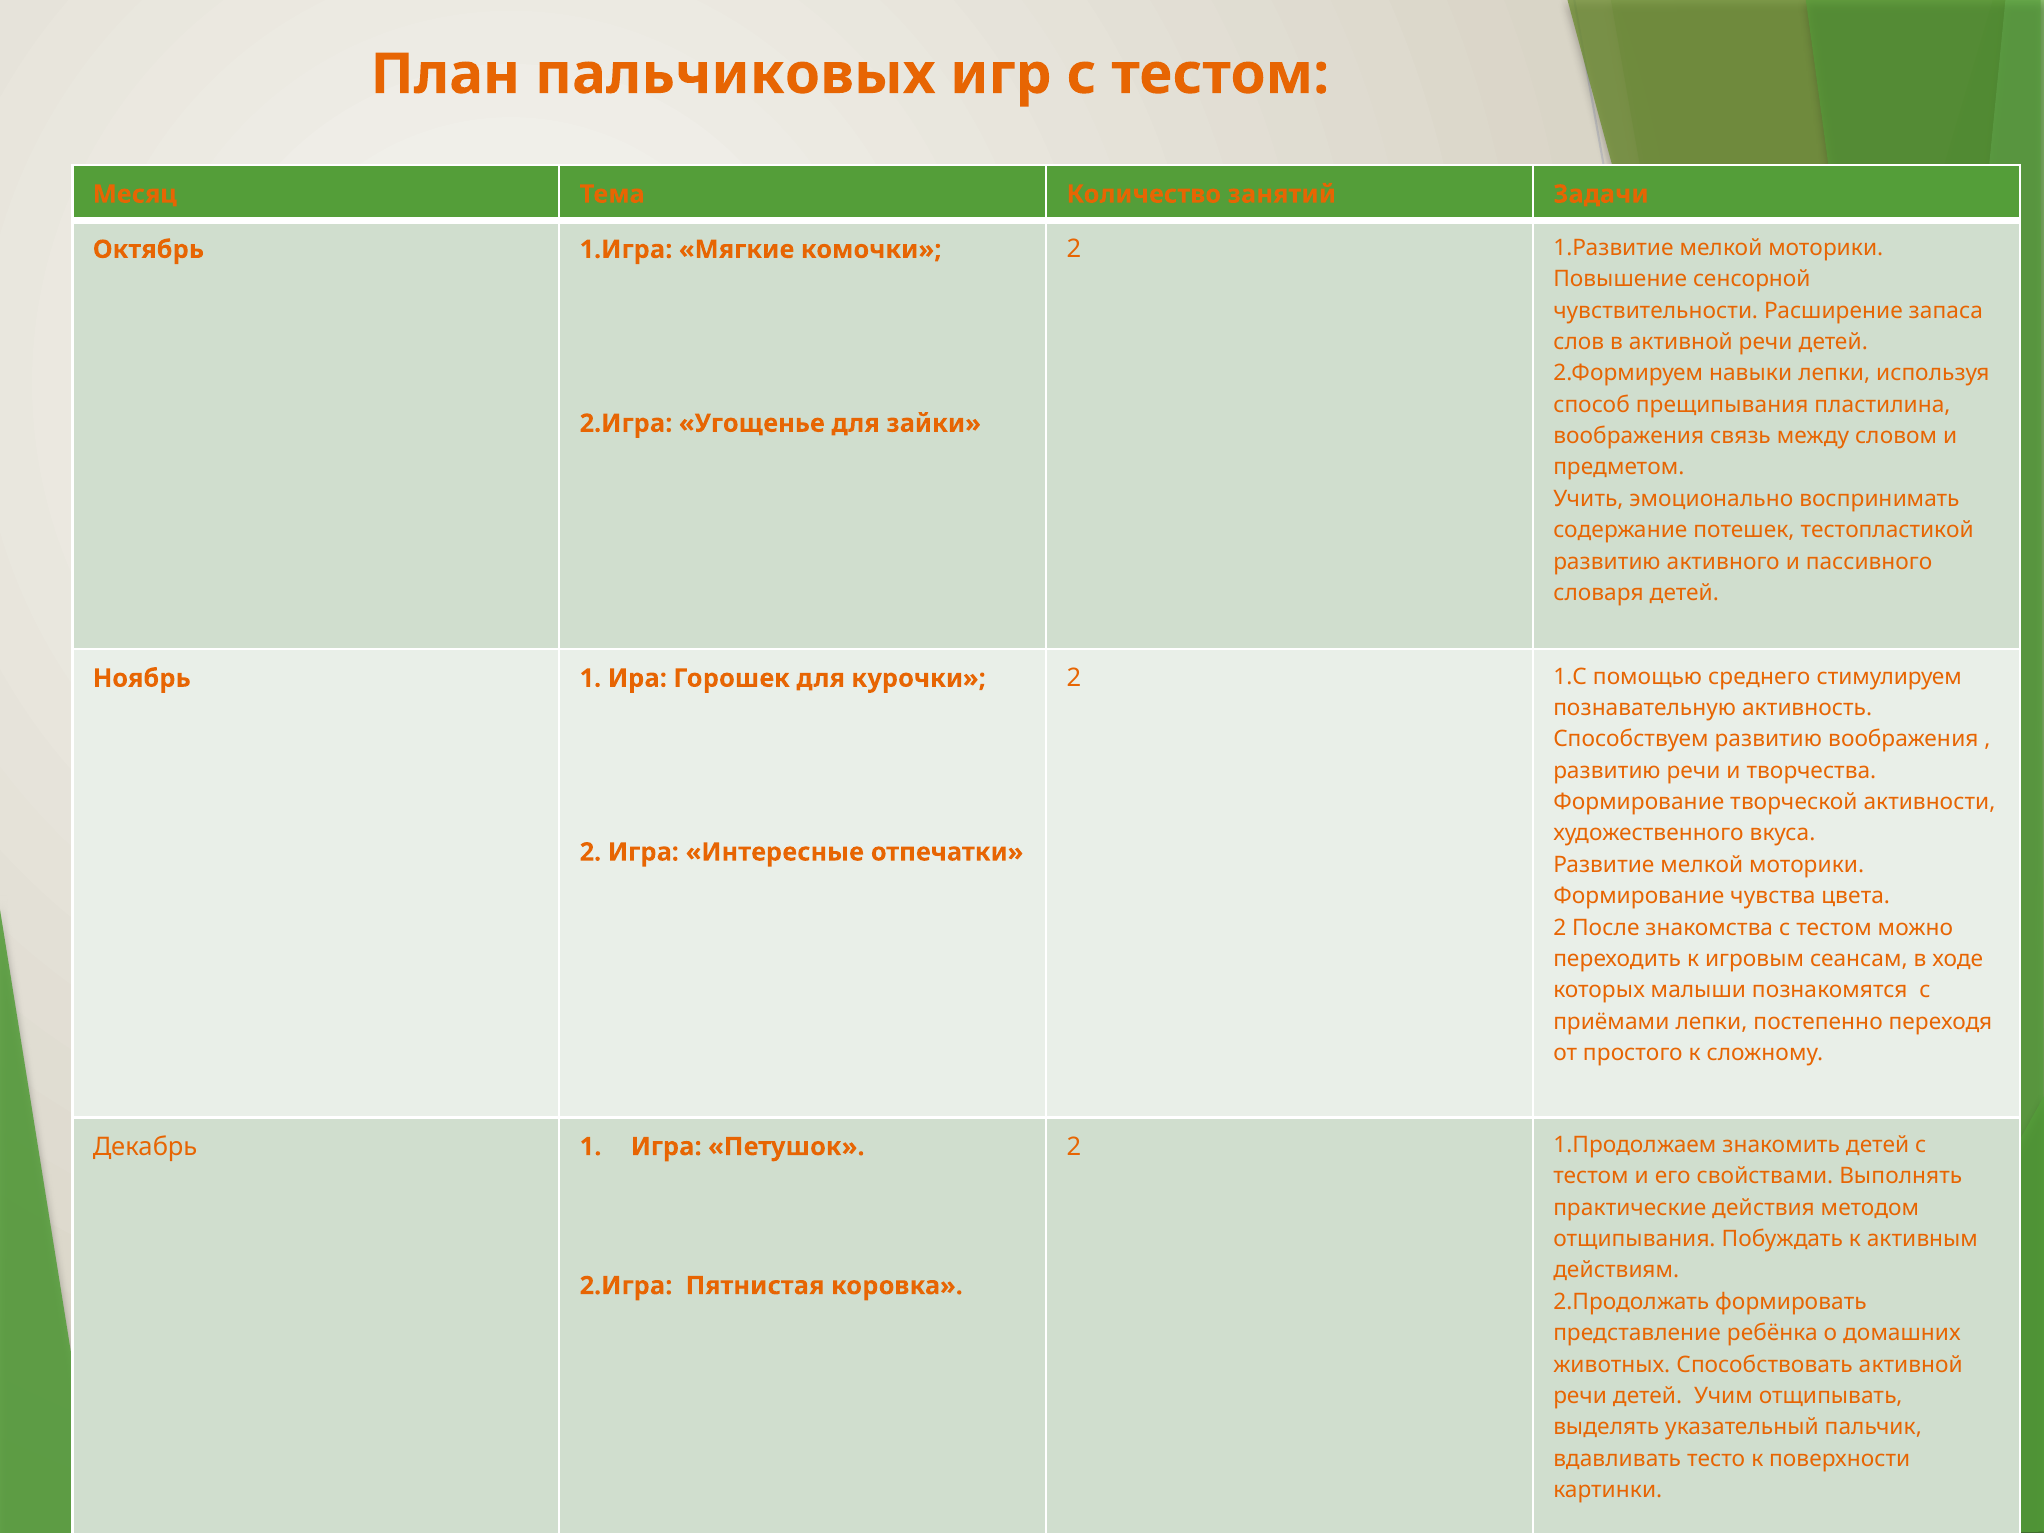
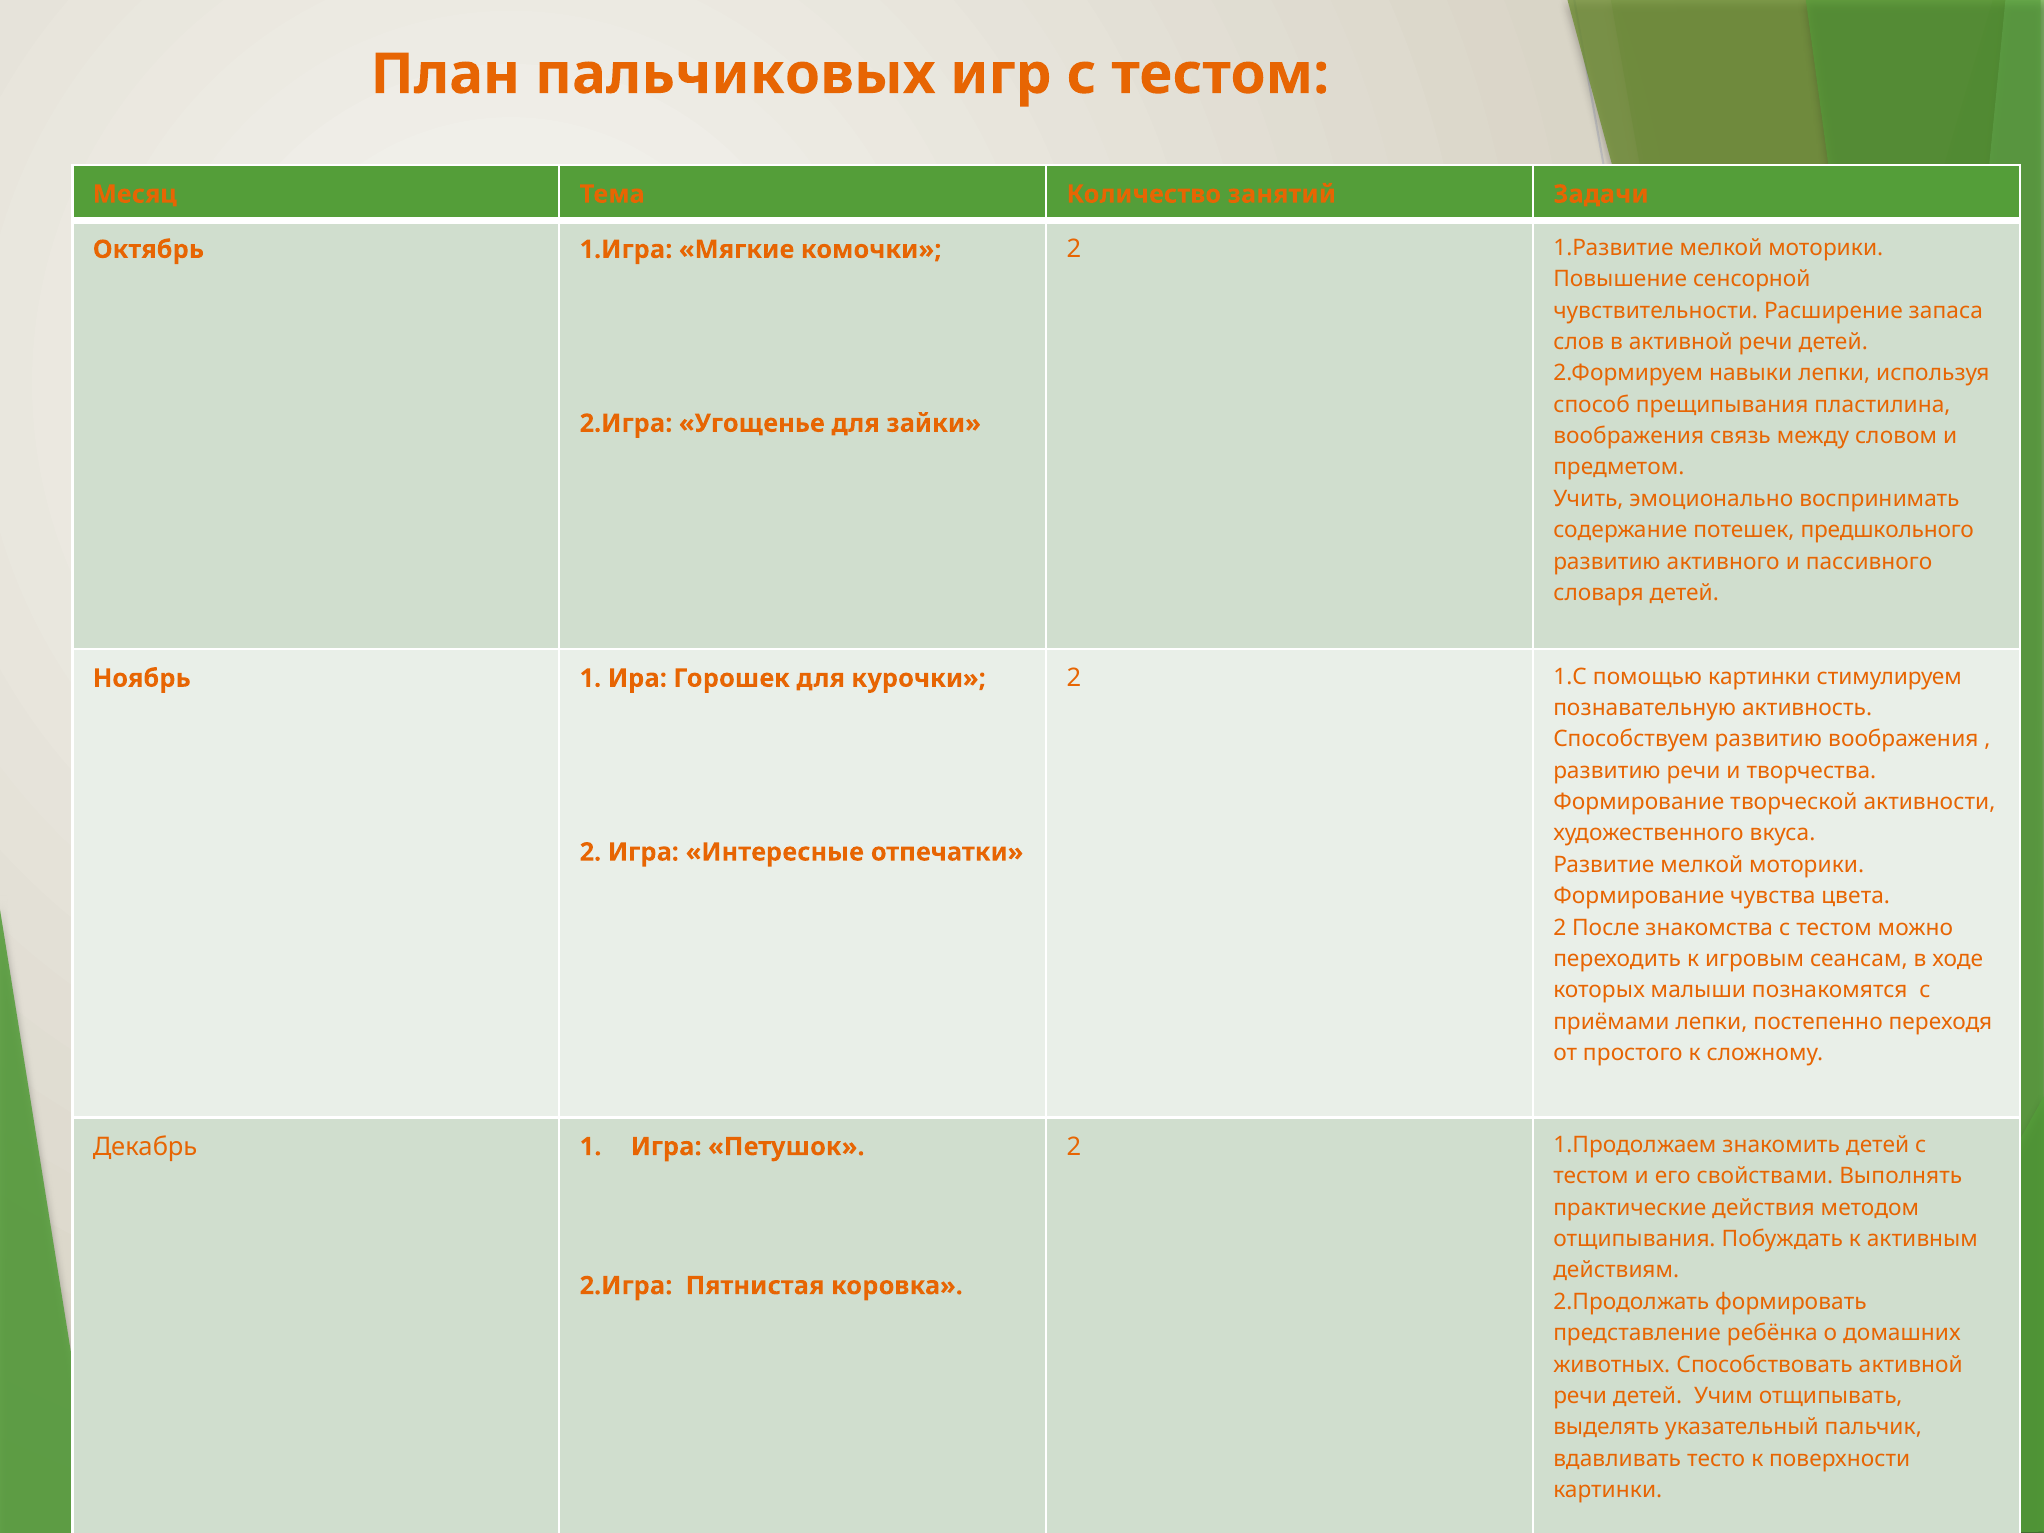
тестопластикой: тестопластикой -> предшкольного (1887, 530)
помощью среднего: среднего -> картинки (1759, 677)
